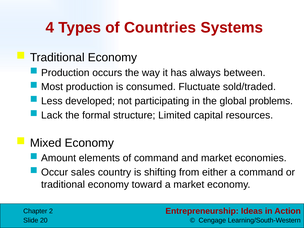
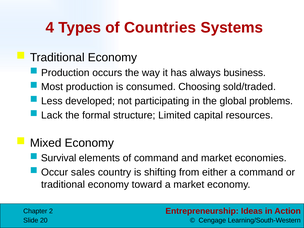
between: between -> business (245, 73)
Fluctuate: Fluctuate -> Choosing (199, 87)
Amount: Amount -> Survival (59, 158)
